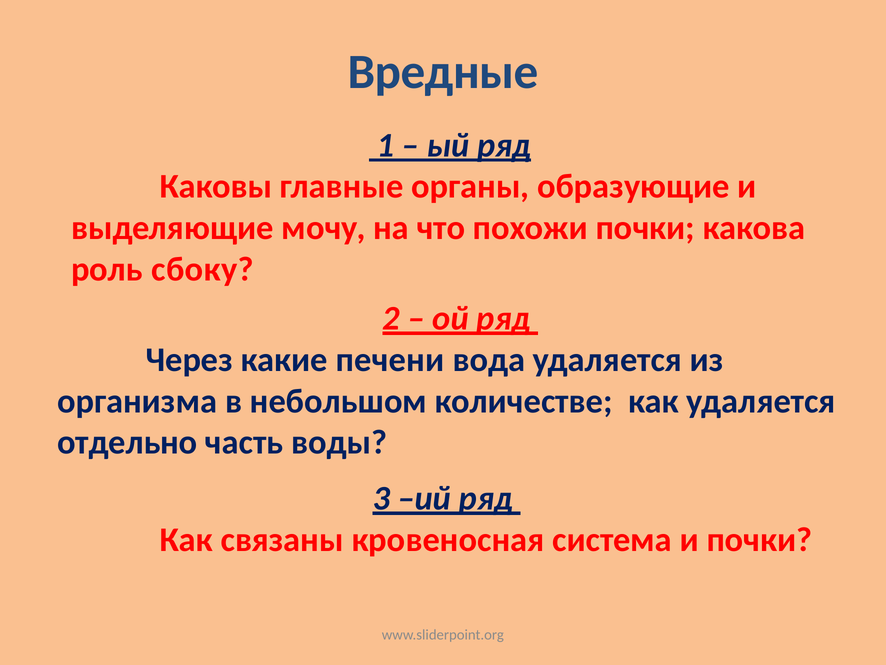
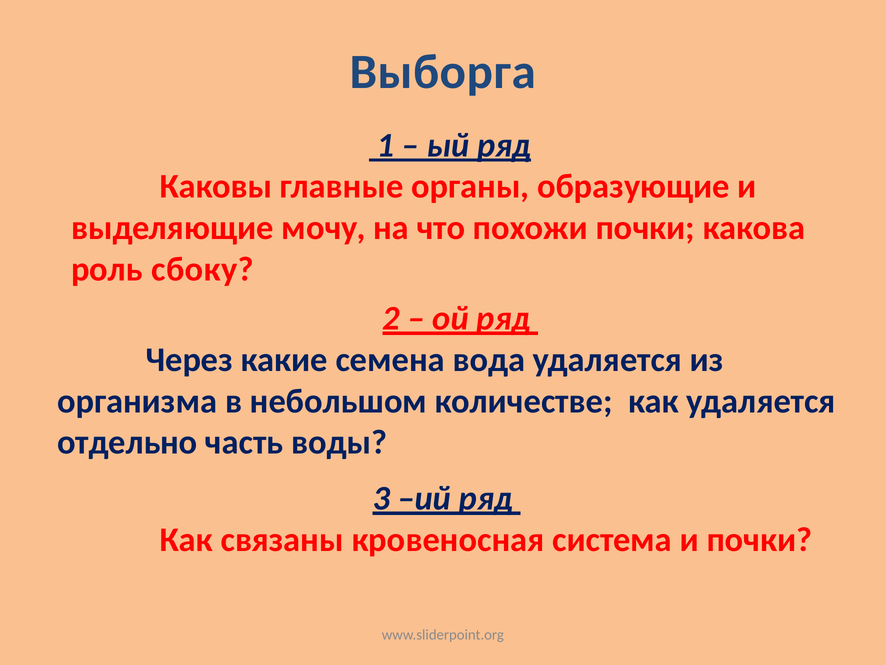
Вредные: Вредные -> Выборга (443, 72)
печени: печени -> семена (390, 359)
